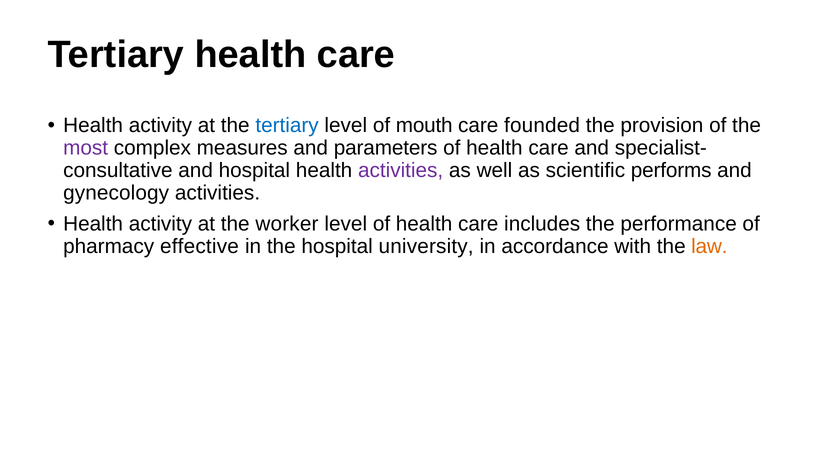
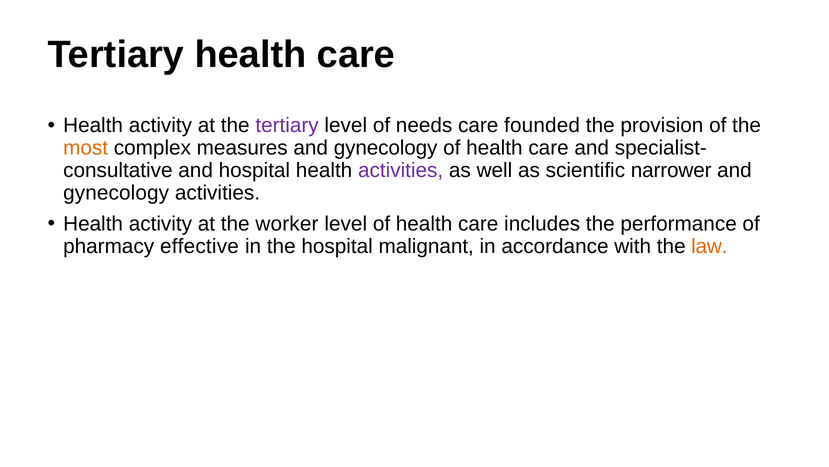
tertiary colour: blue -> purple (287, 125)
mouth: mouth -> needs (424, 125)
most colour: purple -> orange (86, 148)
measures and parameters: parameters -> gynecology (386, 148)
performs: performs -> narrower (671, 170)
university: university -> malignant (426, 246)
